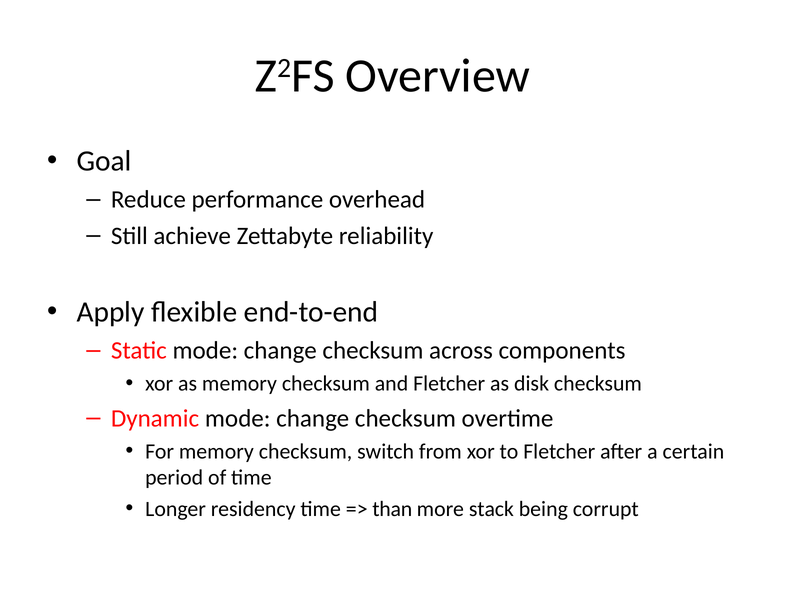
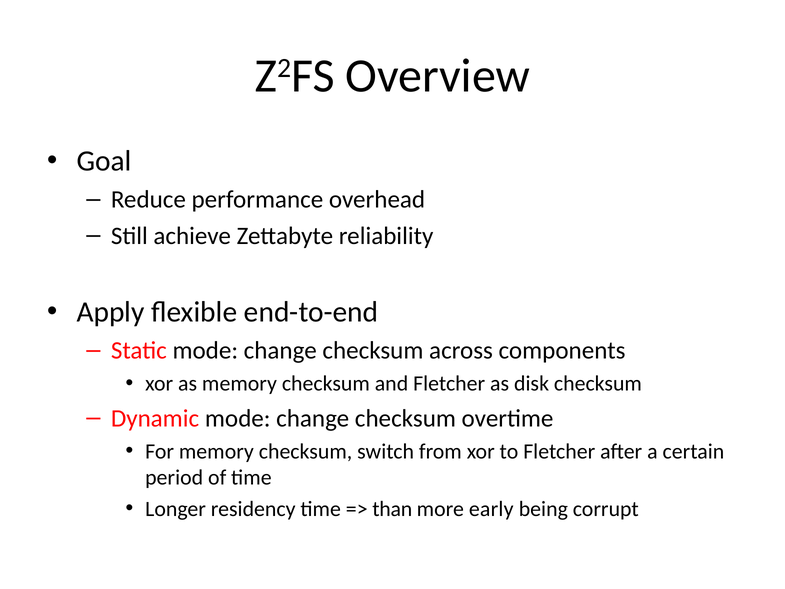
stack: stack -> early (491, 509)
